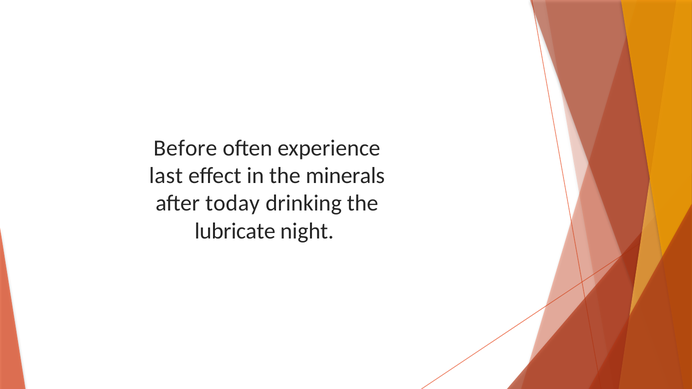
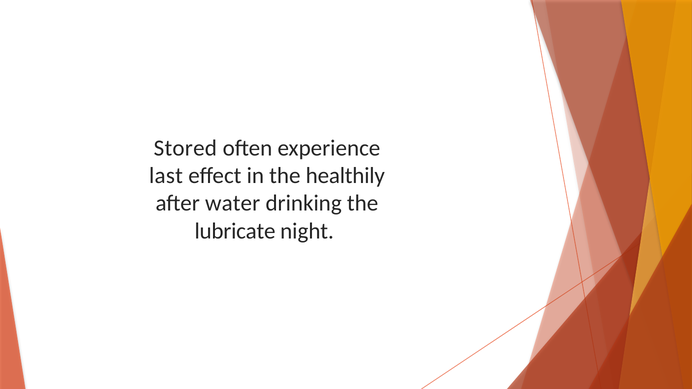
Before: Before -> Stored (185, 148)
minerals: minerals -> healthily (345, 176)
today: today -> water (233, 204)
